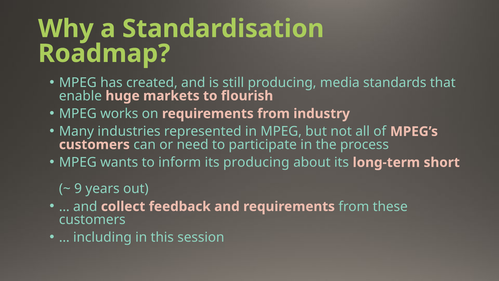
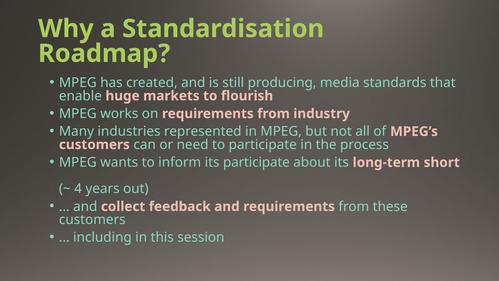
its producing: producing -> participate (256, 162)
9: 9 -> 4 (78, 189)
